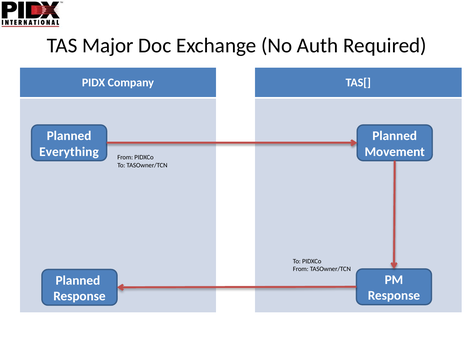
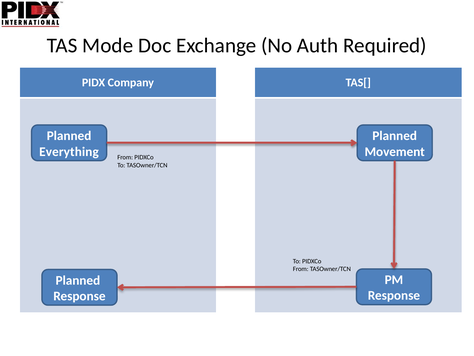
Major: Major -> Mode (108, 45)
